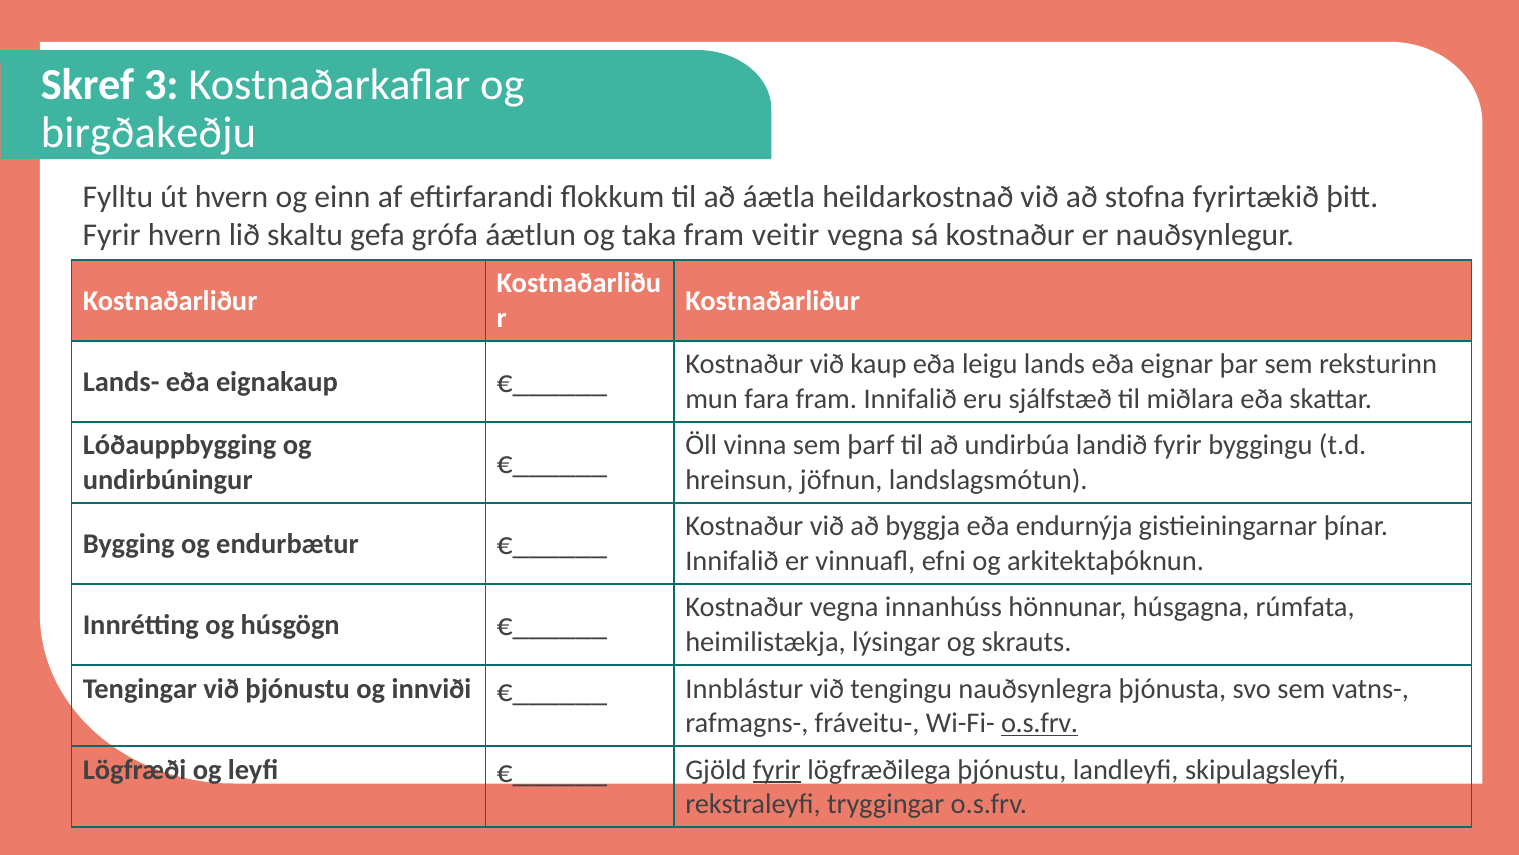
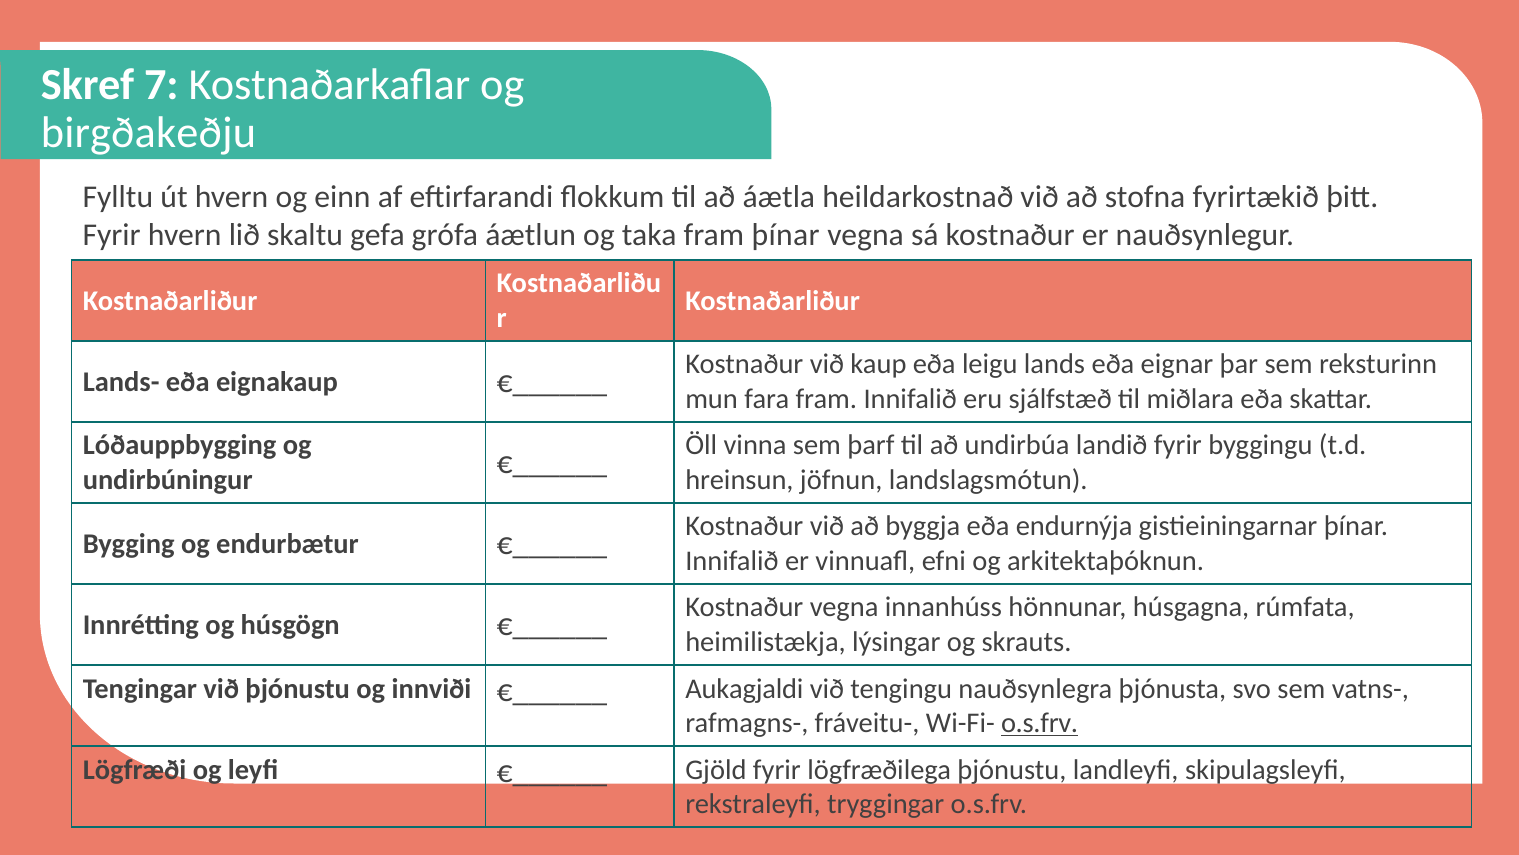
3: 3 -> 7 (161, 85)
fram veitir: veitir -> þínar (786, 235)
Innblástur: Innblástur -> Aukagjaldi (744, 688)
fyrir underline: present -> none (777, 769)
